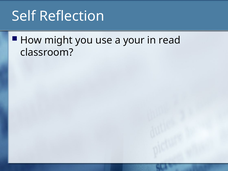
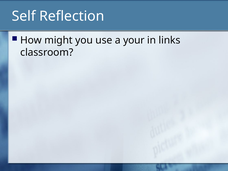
read: read -> links (170, 40)
